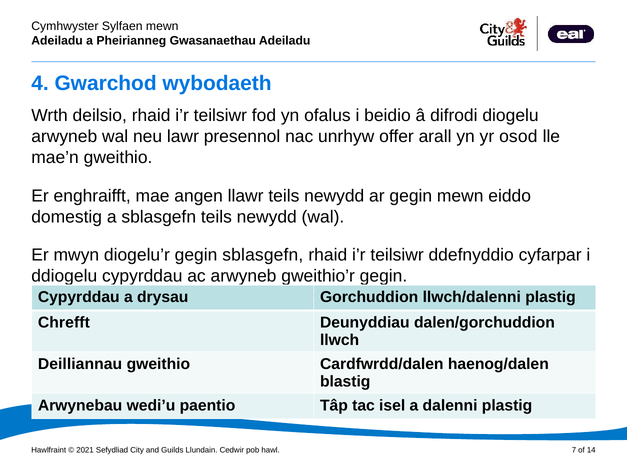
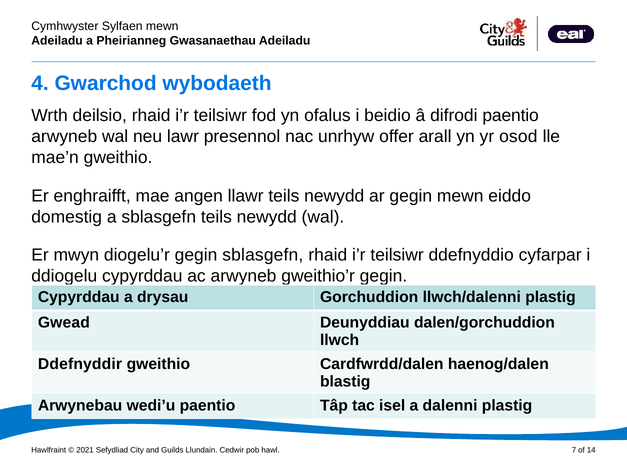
difrodi diogelu: diogelu -> paentio (511, 115)
Chrefft: Chrefft -> Gwead (64, 322)
Deilliannau: Deilliannau -> Ddefnyddir (80, 363)
